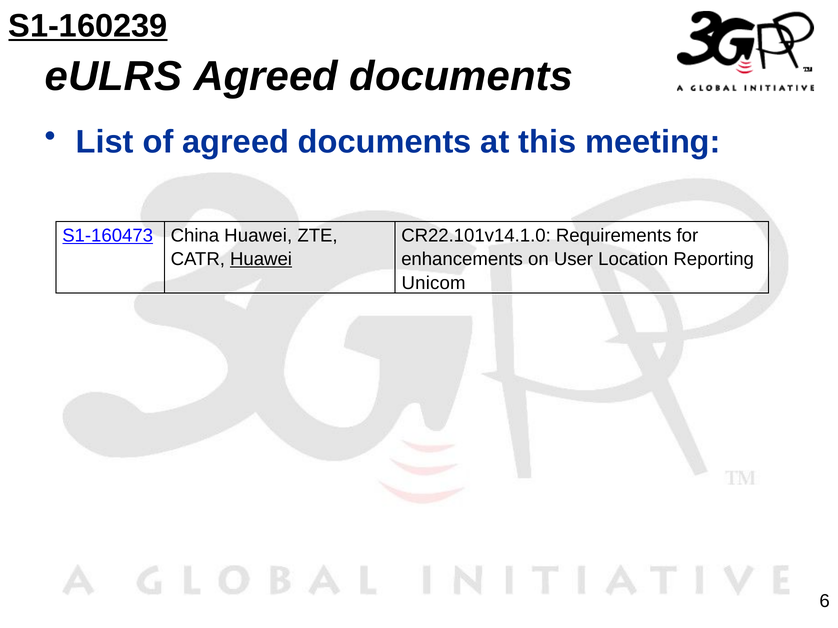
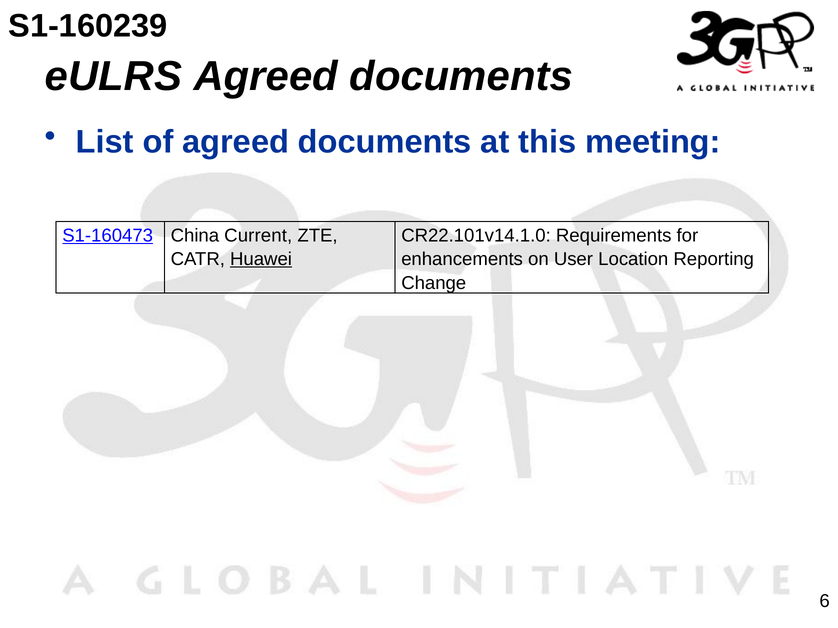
S1-160239 underline: present -> none (88, 26)
China Huawei: Huawei -> Current (258, 236)
Unicom: Unicom -> Change (434, 283)
